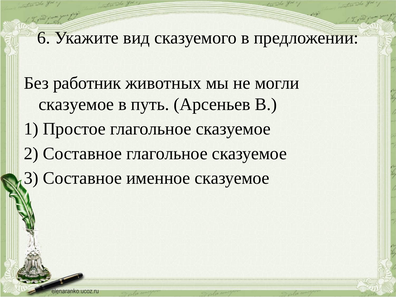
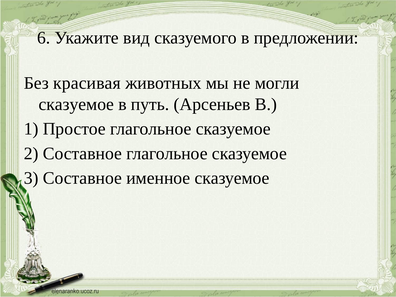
работник: работник -> красивая (87, 83)
